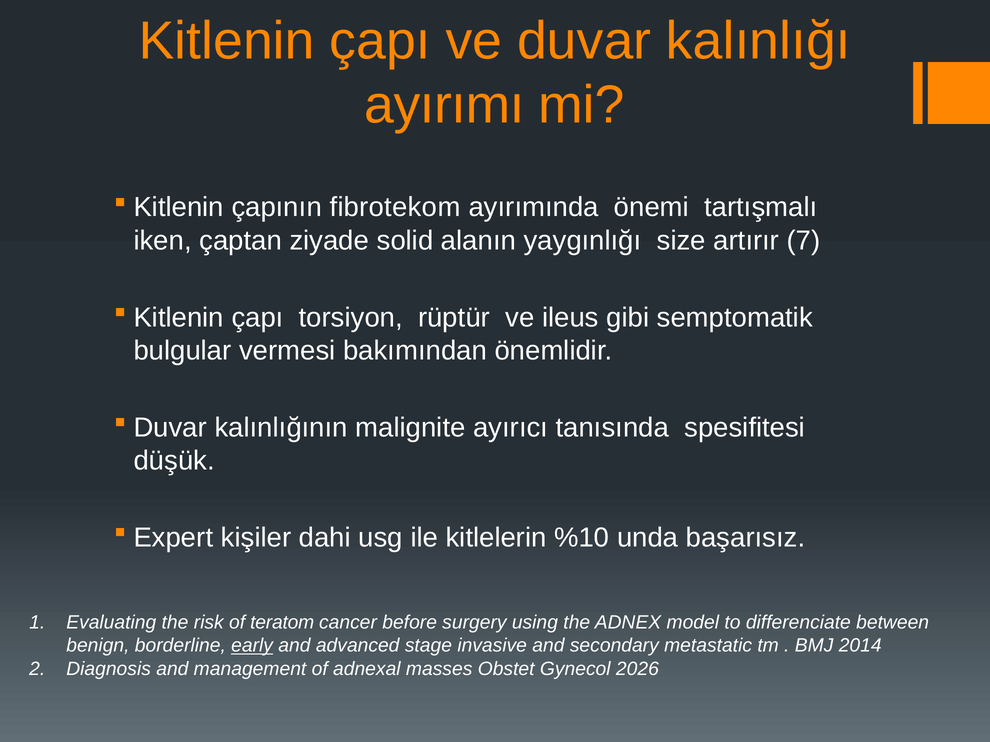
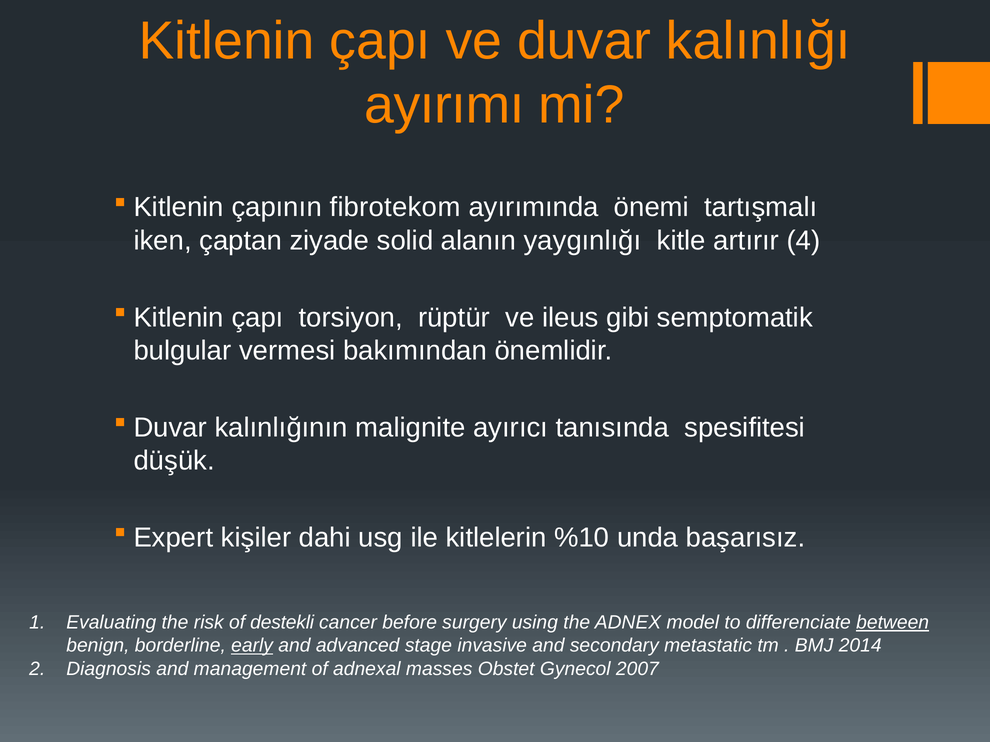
size: size -> kitle (681, 241)
7: 7 -> 4 (804, 241)
teratom: teratom -> destekli (282, 623)
between underline: none -> present (893, 623)
2026: 2026 -> 2007 (637, 669)
